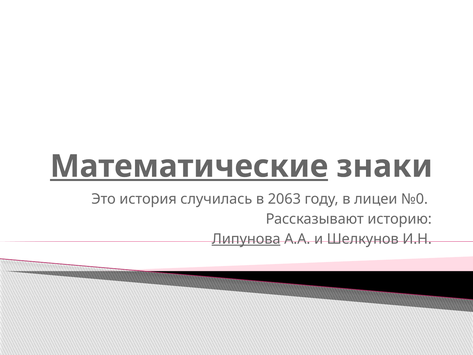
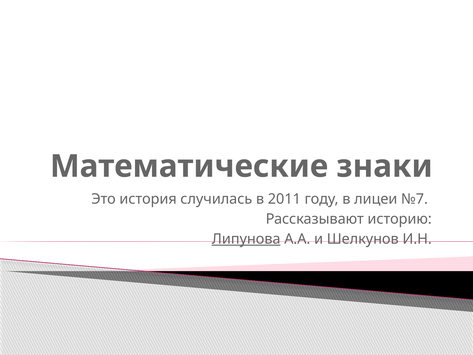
Математические underline: present -> none (189, 166)
2063: 2063 -> 2011 (284, 199)
№0: №0 -> №7 (414, 199)
